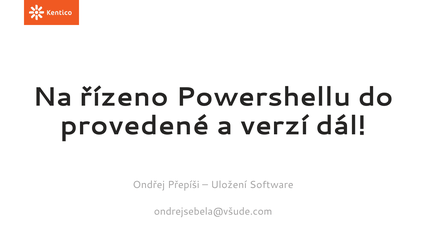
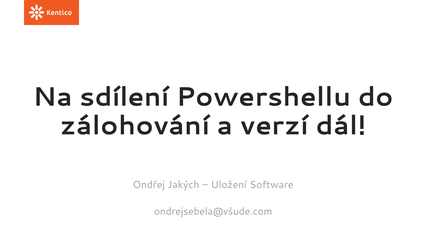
řízeno: řízeno -> sdílení (124, 97)
provedené: provedené -> zálohování (135, 126)
Přepíši: Přepíši -> Jakých (184, 185)
